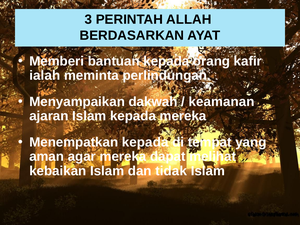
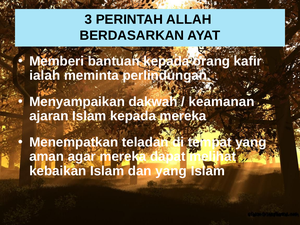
Menempatkan kepada: kepada -> teladan (145, 142)
dan tidak: tidak -> yang (171, 171)
